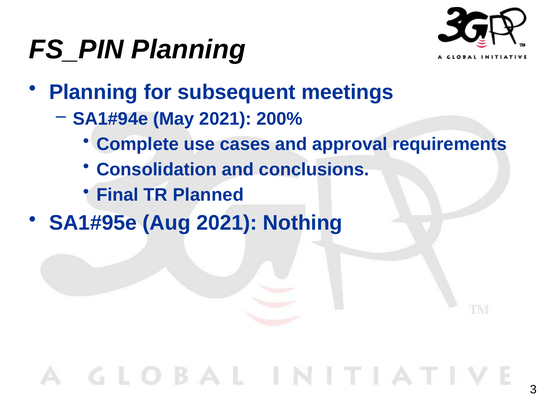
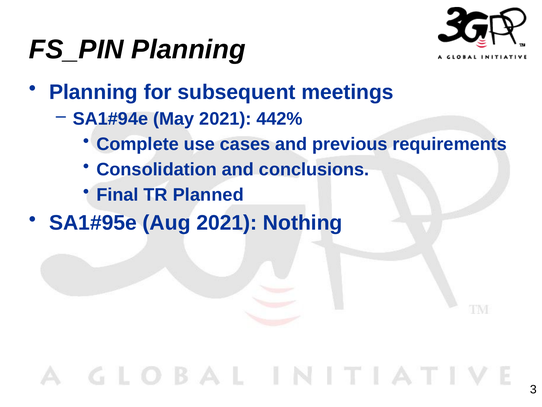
200%: 200% -> 442% (280, 119)
approval: approval -> previous (350, 144)
